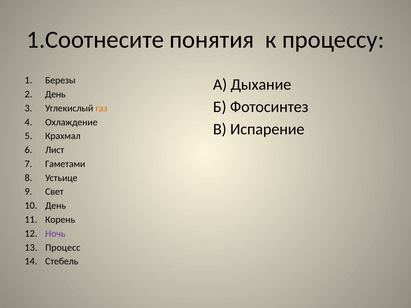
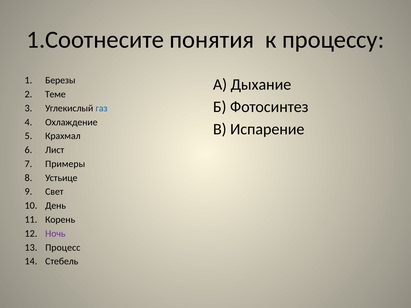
День: День -> Теме (55, 94)
газ colour: orange -> blue (102, 108)
Гаметами: Гаметами -> Примеры (65, 164)
